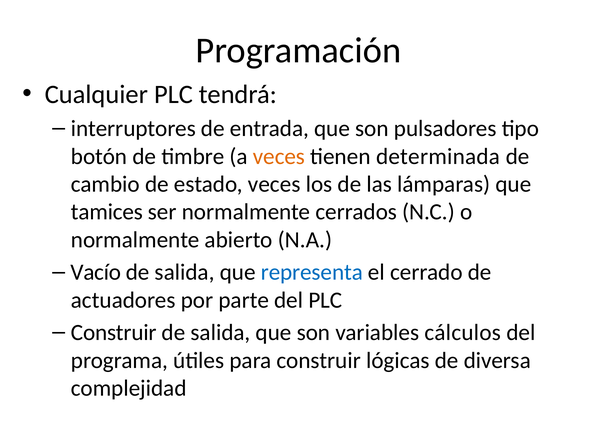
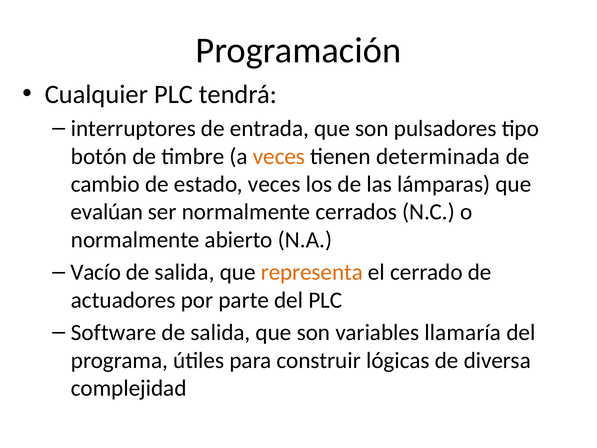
tamices: tamices -> evalúan (107, 212)
representa colour: blue -> orange (312, 272)
Construir: Construir -> Software (114, 332)
cálculos: cálculos -> llamaría (463, 332)
